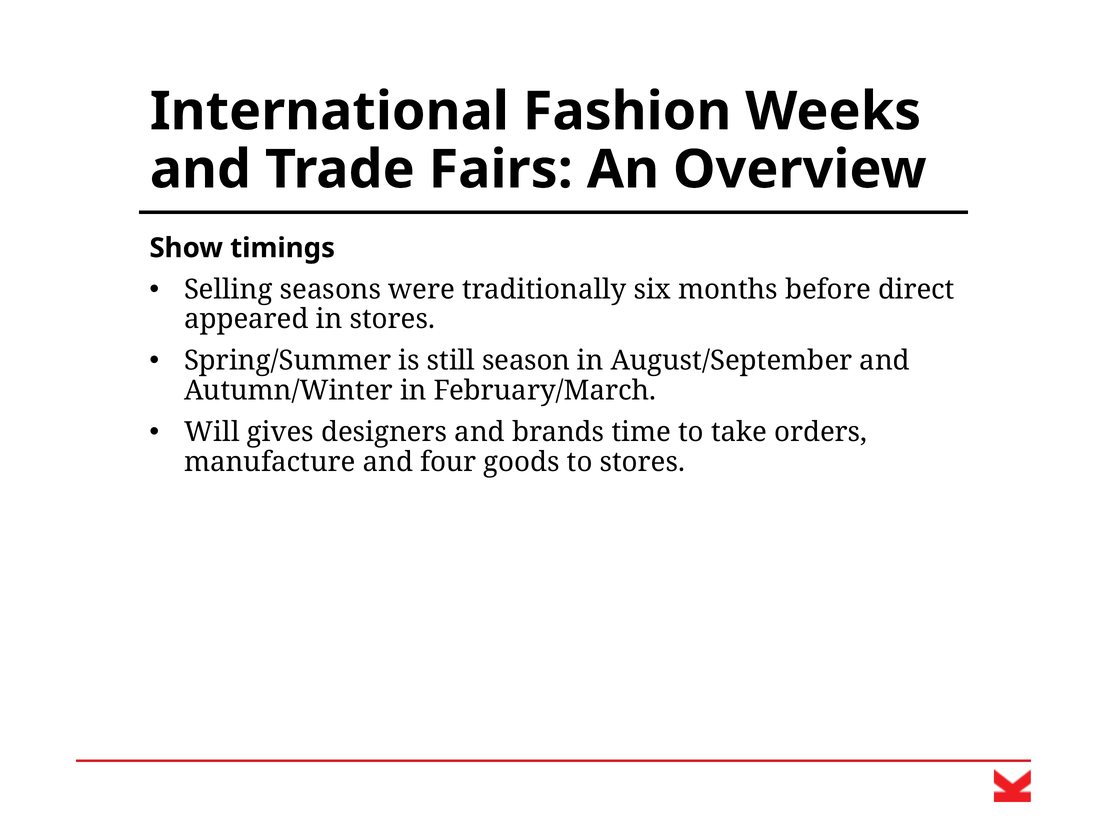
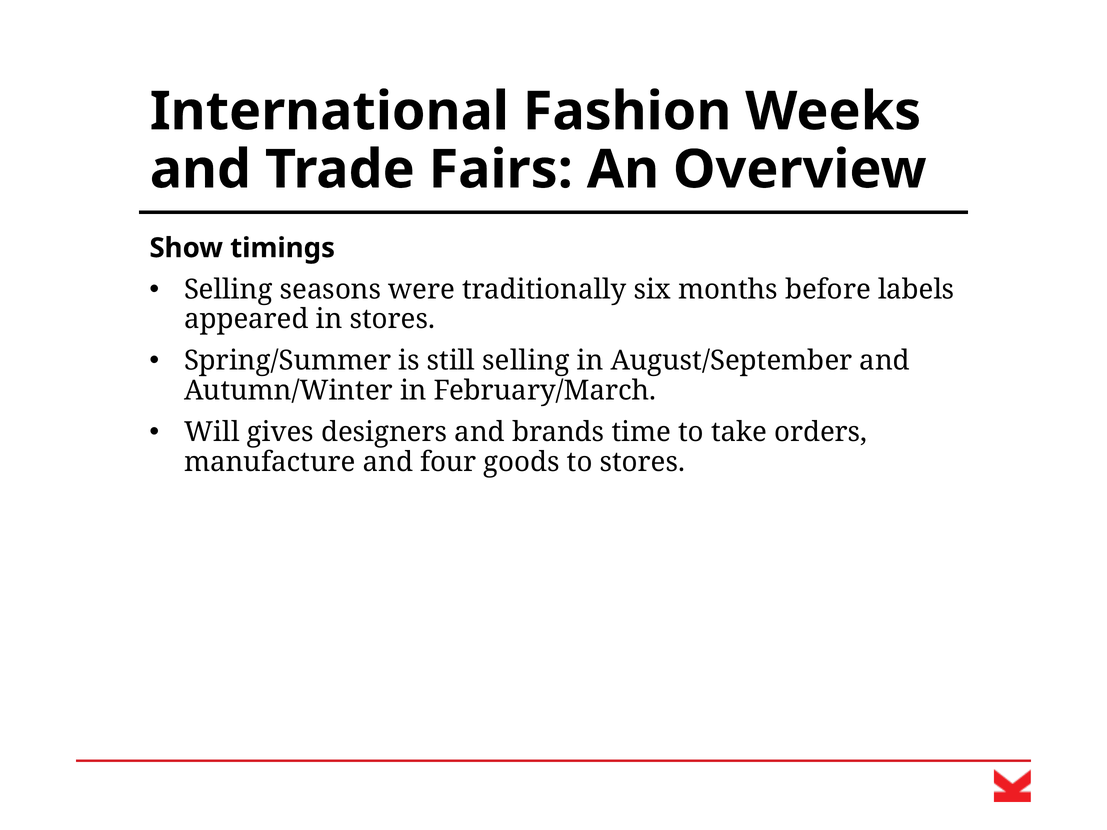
direct: direct -> labels (916, 290)
still season: season -> selling (526, 361)
